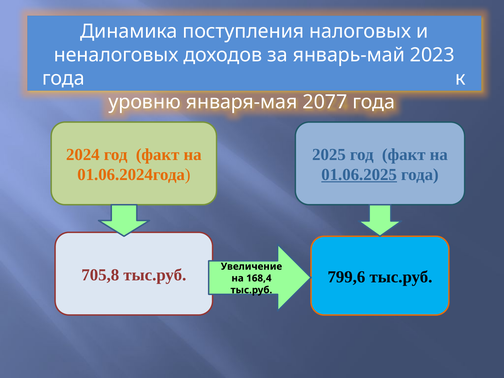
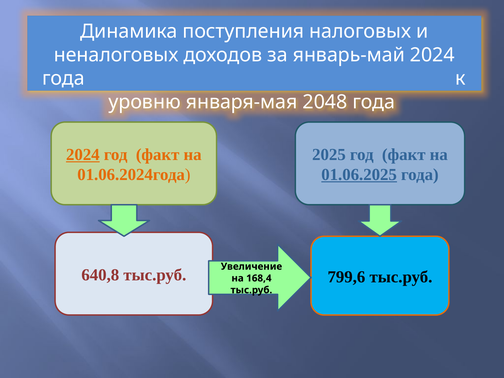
январь-май 2023: 2023 -> 2024 (432, 55)
2077: 2077 -> 2048 (325, 102)
2024 underline: none -> present (83, 155)
705,8: 705,8 -> 640,8 (100, 275)
